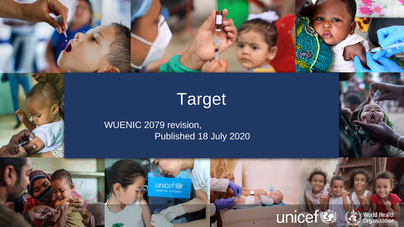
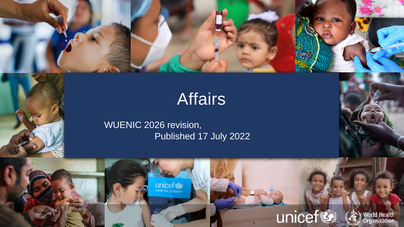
Target: Target -> Affairs (201, 99)
2079: 2079 -> 2026 (154, 125)
18: 18 -> 17 (203, 136)
2020: 2020 -> 2022 (240, 136)
